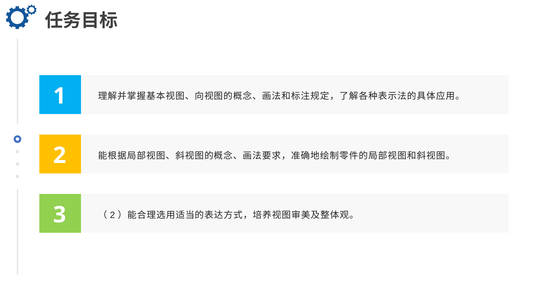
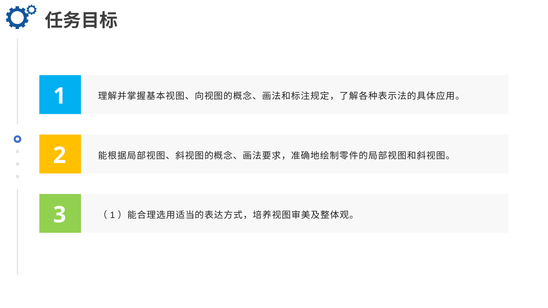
2: 2 -> 1 (113, 215)
